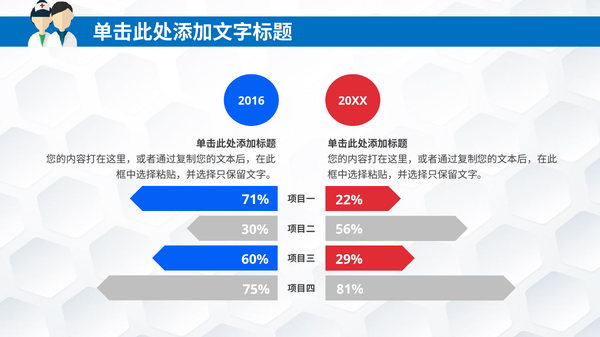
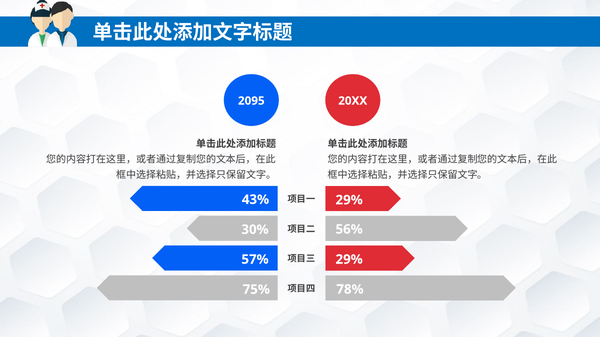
2016: 2016 -> 2095 (251, 101)
71%: 71% -> 43% (255, 200)
22%: 22% -> 29% (349, 200)
60%: 60% -> 57% (255, 260)
81%: 81% -> 78% (350, 290)
